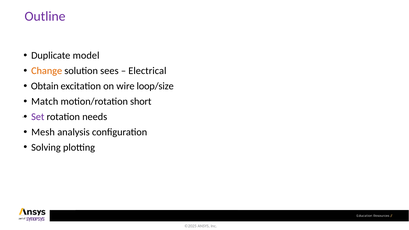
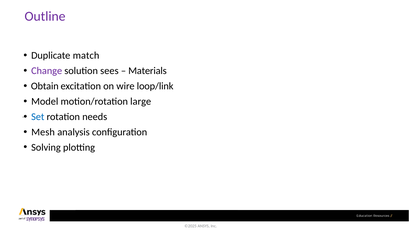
model: model -> match (86, 56)
Change colour: orange -> purple (47, 71)
Electrical: Electrical -> Materials (147, 71)
loop/size: loop/size -> loop/link (155, 86)
Match: Match -> Model (45, 101)
short: short -> large (141, 101)
Set colour: purple -> blue (38, 117)
